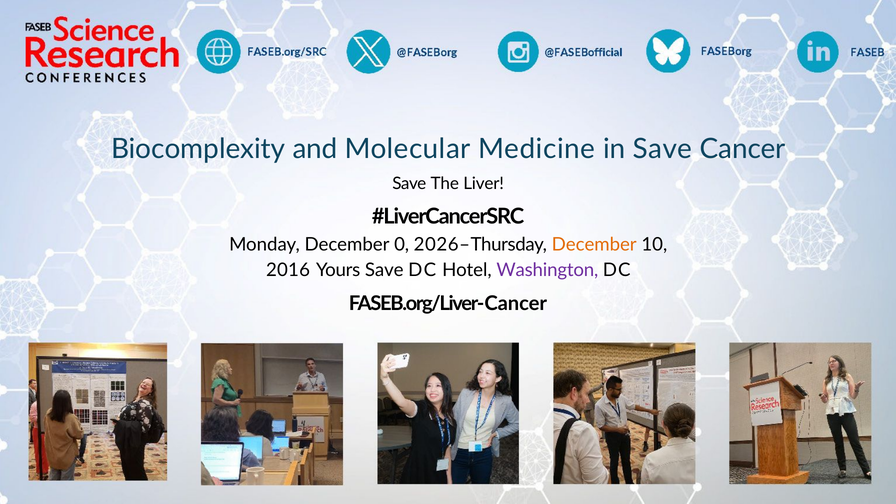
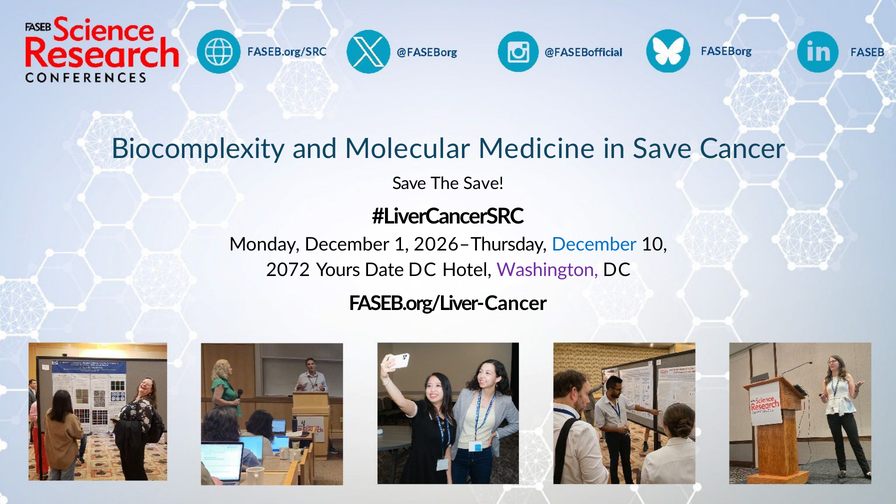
The Liver: Liver -> Save (484, 183)
0: 0 -> 1 (402, 244)
December colour: orange -> blue (594, 244)
2016: 2016 -> 2072 (288, 270)
Yours Save: Save -> Date (384, 270)
